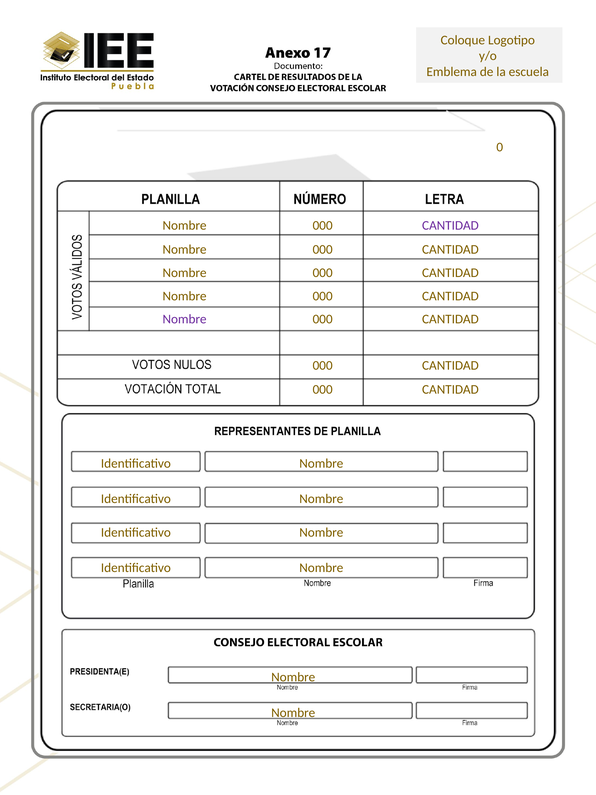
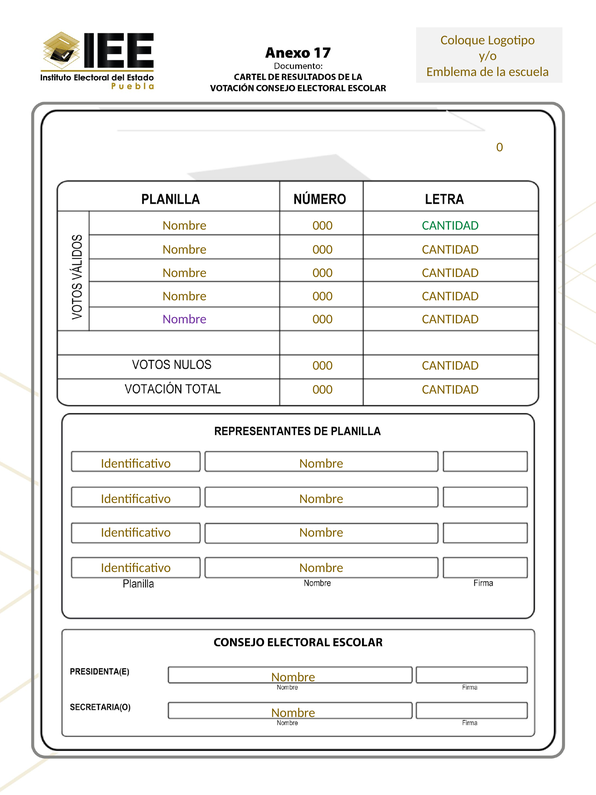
CANTIDAD colour: purple -> green (450, 225)
